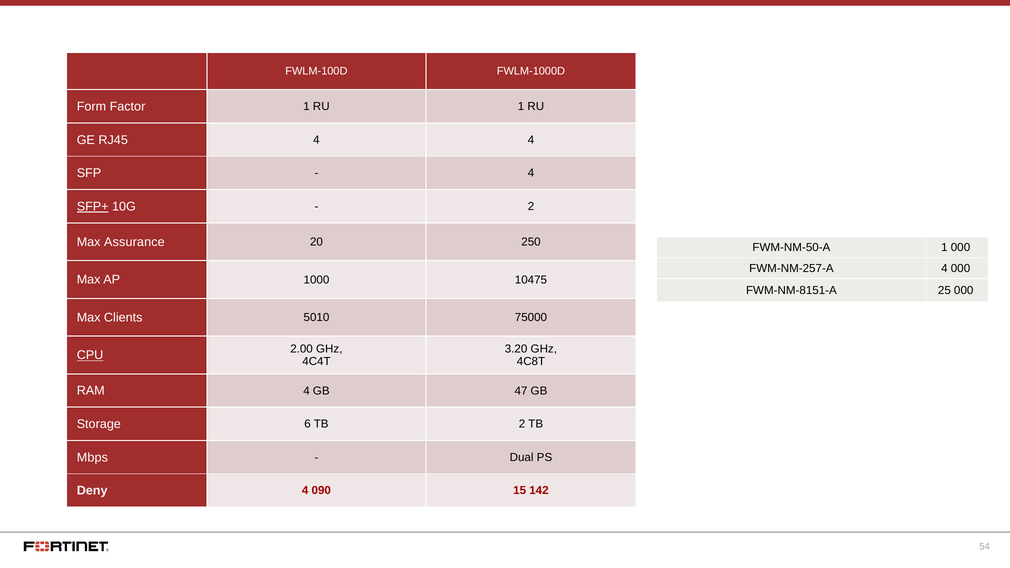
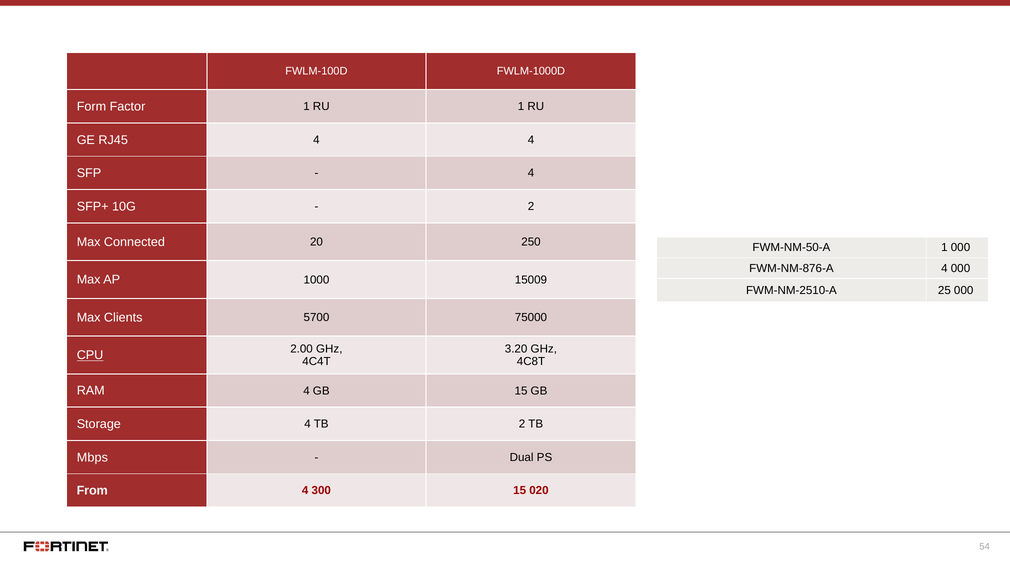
SFP+ underline: present -> none (93, 207)
Assurance: Assurance -> Connected (134, 242)
FWM-NM-257-A: FWM-NM-257-A -> FWM-NM-876-A (791, 268)
10475: 10475 -> 15009 (531, 280)
FWM-NM-8151-A: FWM-NM-8151-A -> FWM-NM-2510-A (791, 291)
5010: 5010 -> 5700 (316, 318)
GB 47: 47 -> 15 (521, 391)
Storage 6: 6 -> 4 (308, 424)
Deny: Deny -> From (92, 491)
090: 090 -> 300 (321, 491)
142: 142 -> 020 (539, 491)
